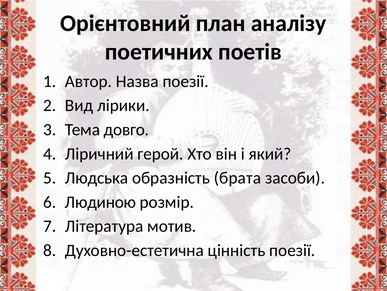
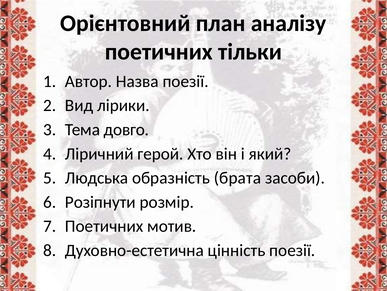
поетів: поетів -> тільки (250, 52)
Людиною: Людиною -> Розіпнути (100, 202)
Література: Література -> Поетичних (104, 226)
